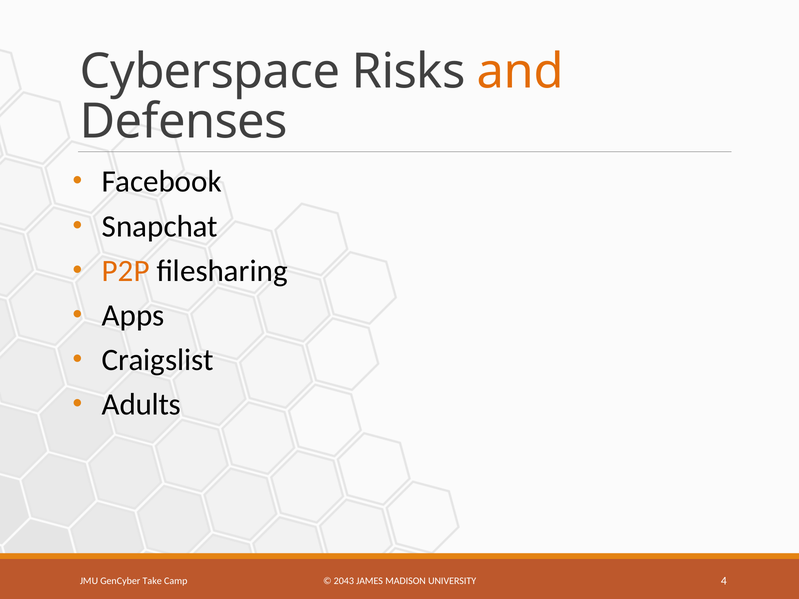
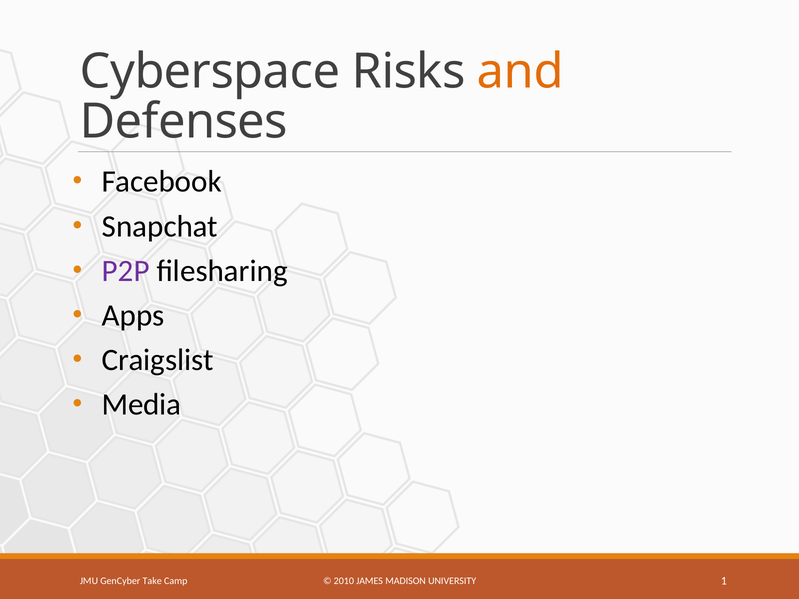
P2P colour: orange -> purple (126, 271)
Adults: Adults -> Media (141, 405)
2043: 2043 -> 2010 (344, 581)
4: 4 -> 1 (724, 581)
